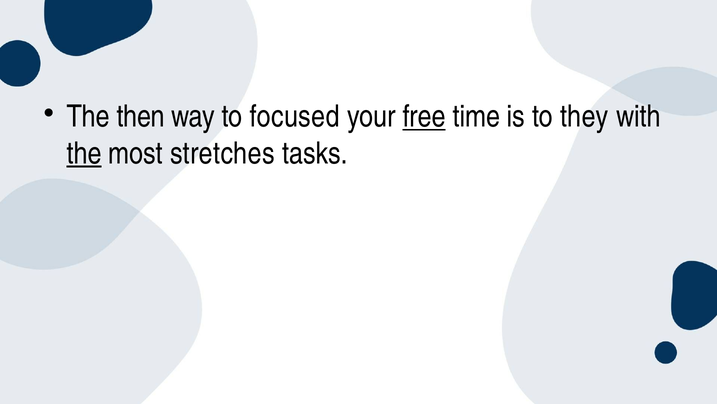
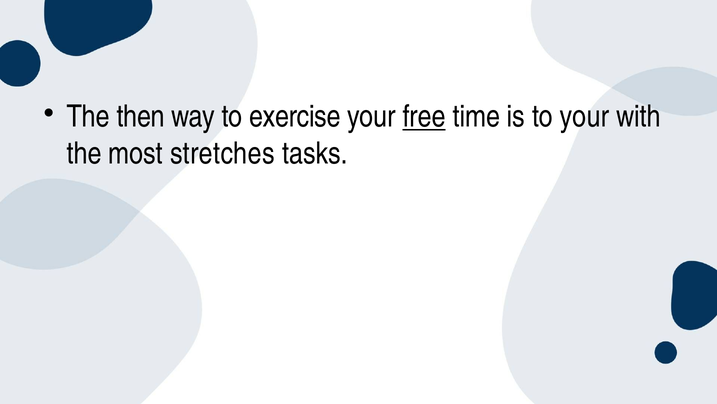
focused: focused -> exercise (295, 116)
to they: they -> your (584, 116)
the underline: present -> none (84, 153)
